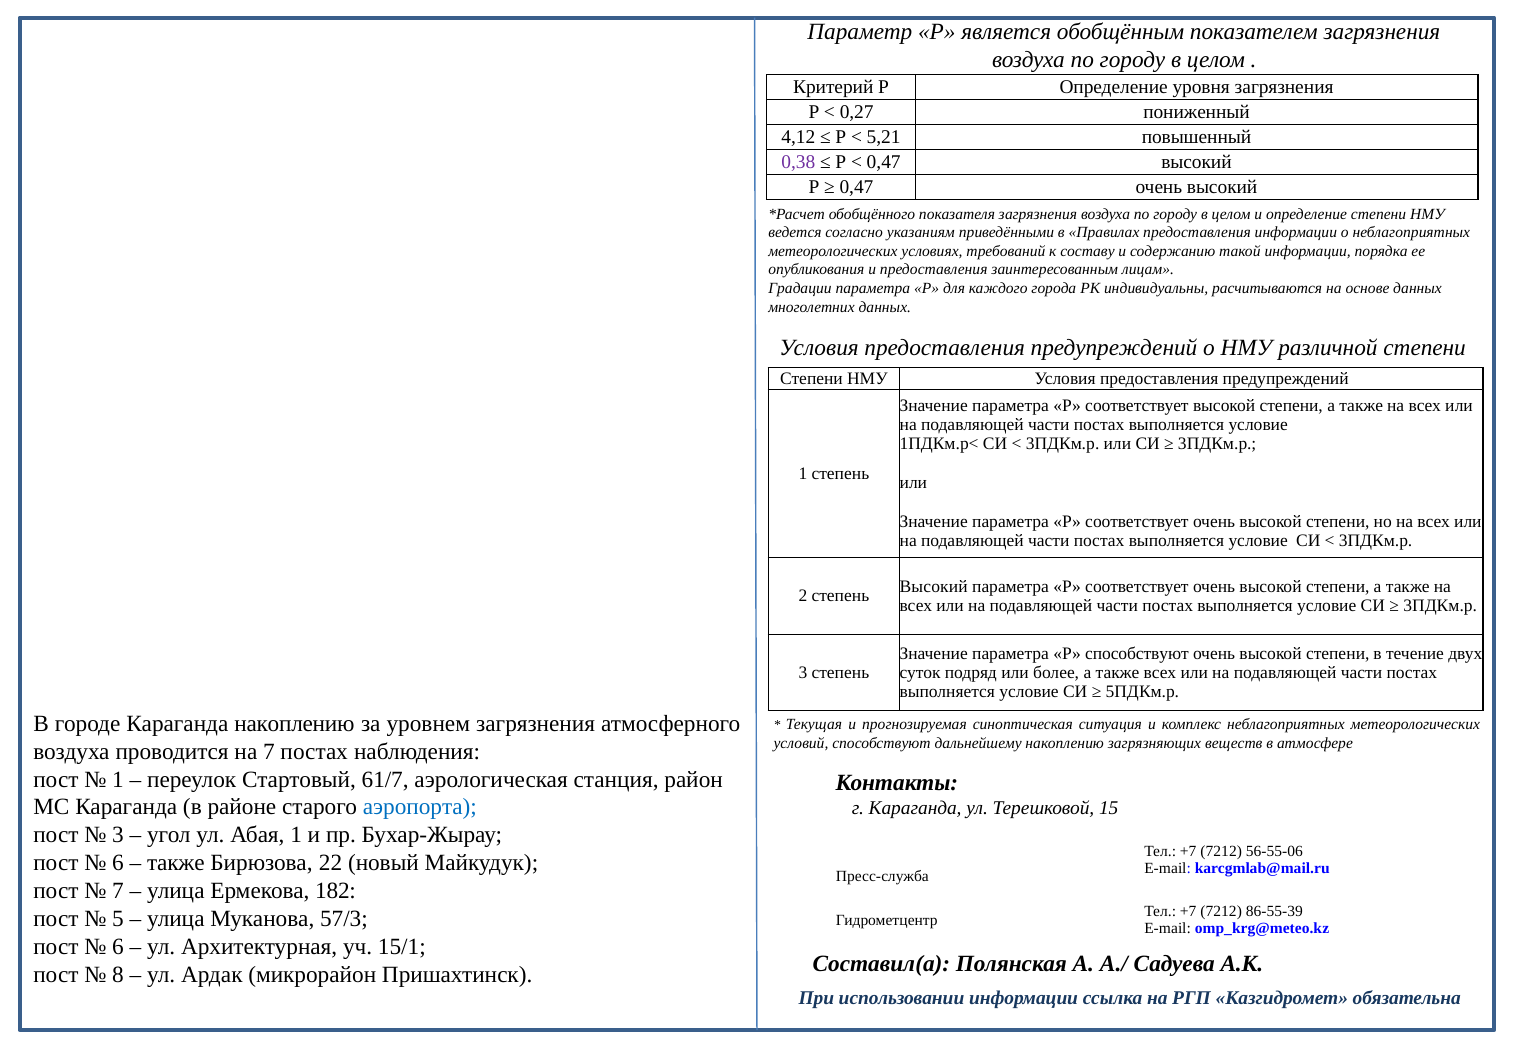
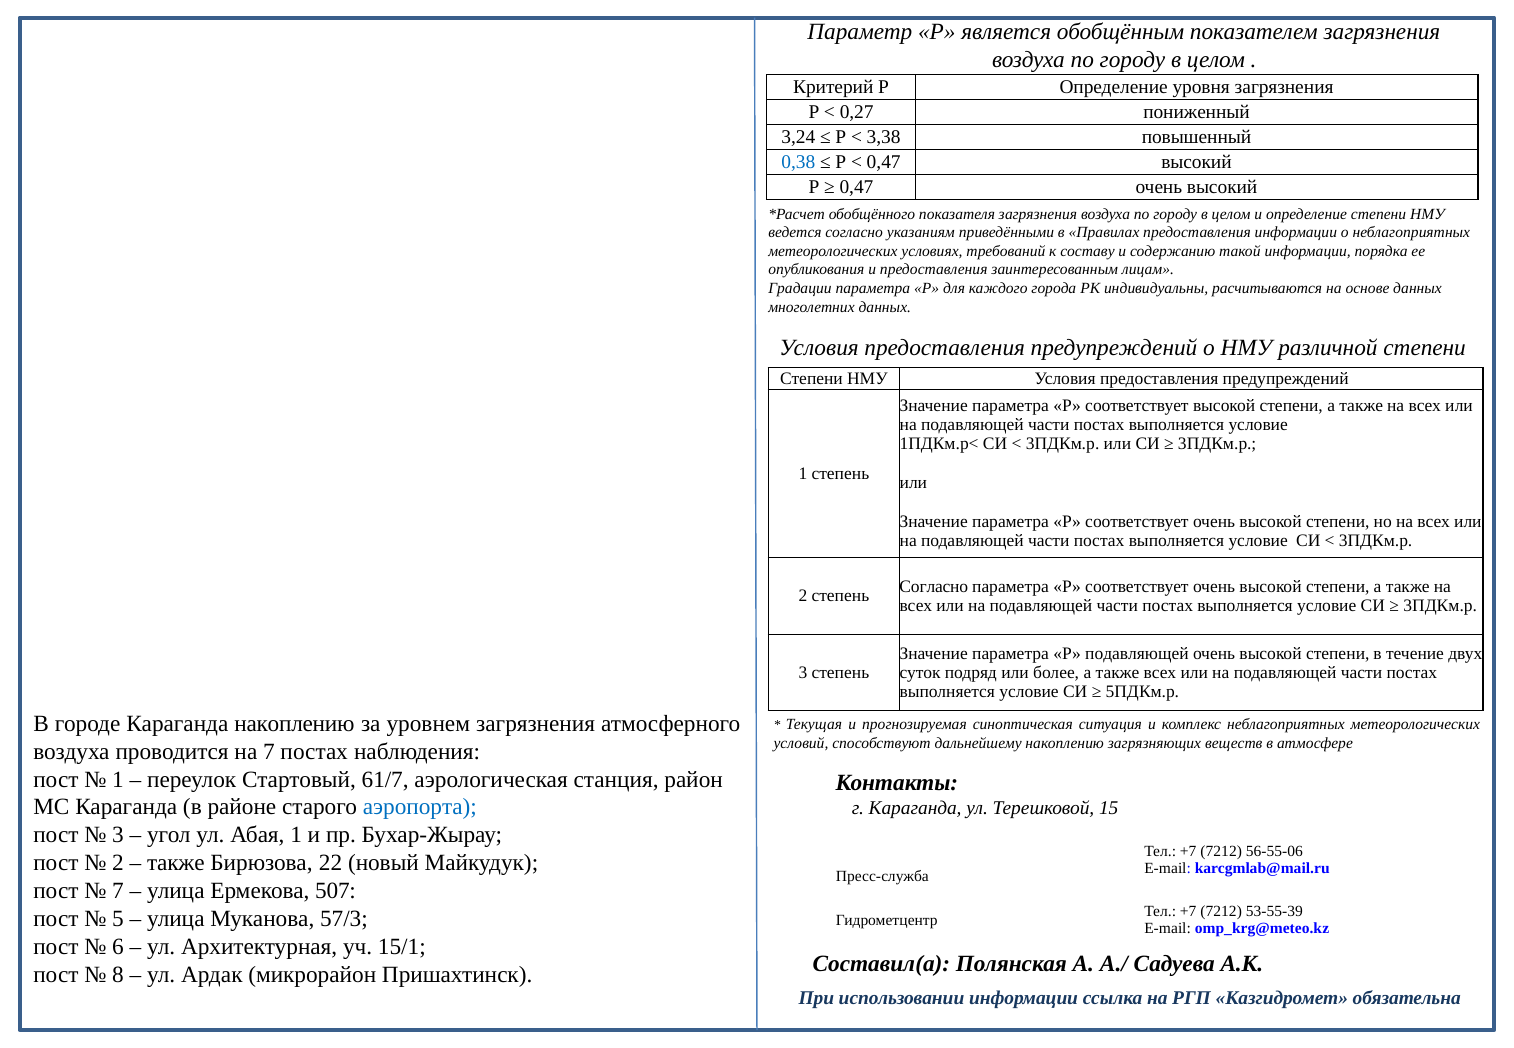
4,12: 4,12 -> 3,24 (798, 137)
5,21: 5,21 -> 3,38 (884, 137)
0,38 colour: purple -> blue (798, 162)
Высокий: Высокий -> Согласно (934, 586)
Р способствуют: способствуют -> подавляющей (1137, 653)
6: 6 -> 2 (118, 863)
182: 182 -> 507 (336, 891)
86-55-39: 86-55-39 -> 53-55-39 (1274, 912)
